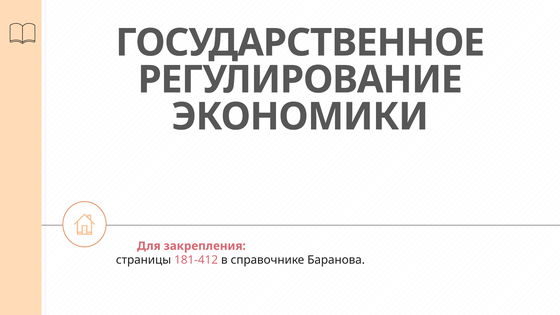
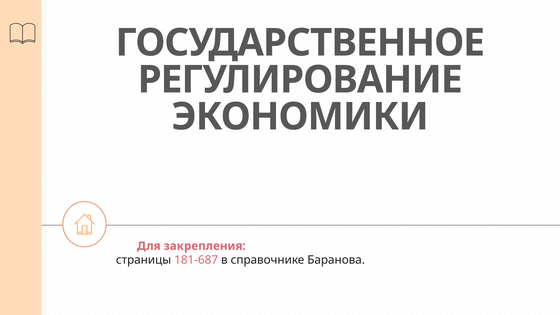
181-412: 181-412 -> 181-687 (196, 260)
